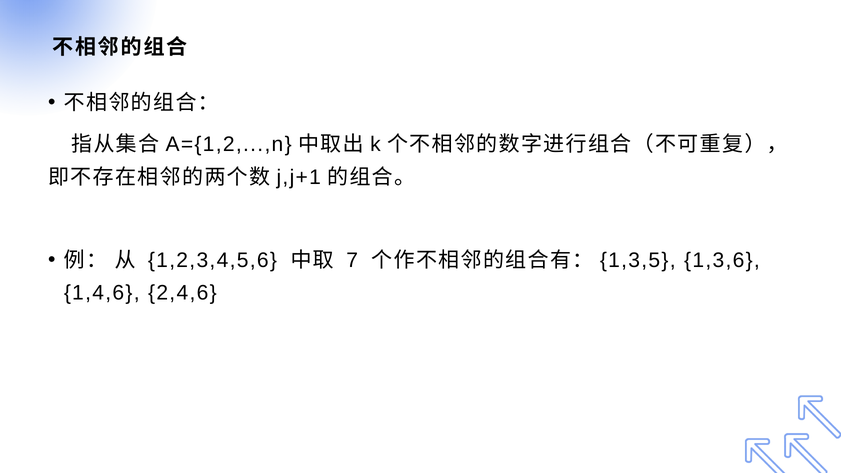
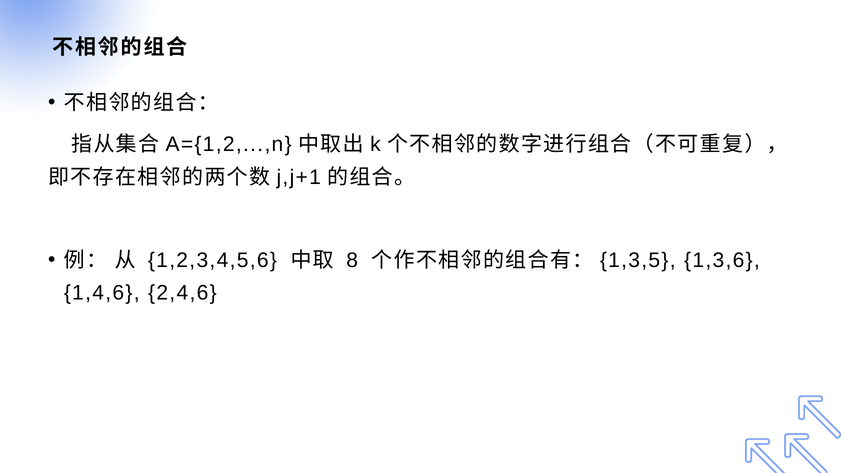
7: 7 -> 8 (352, 260)
